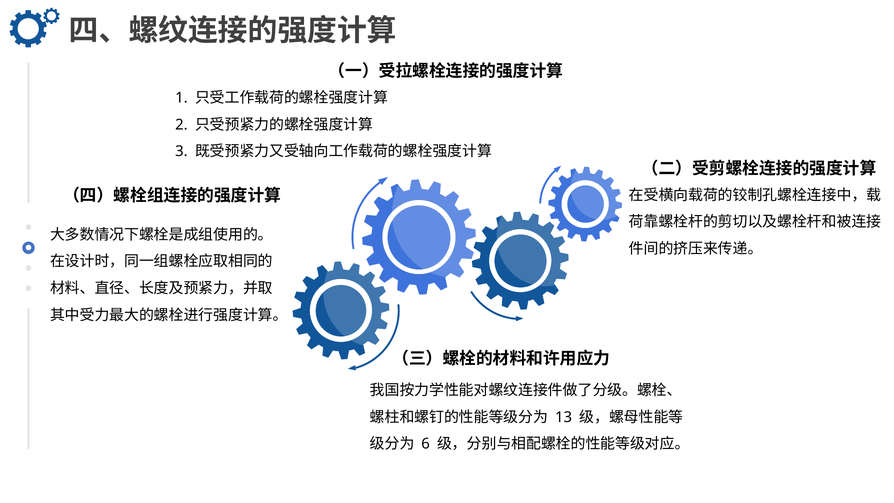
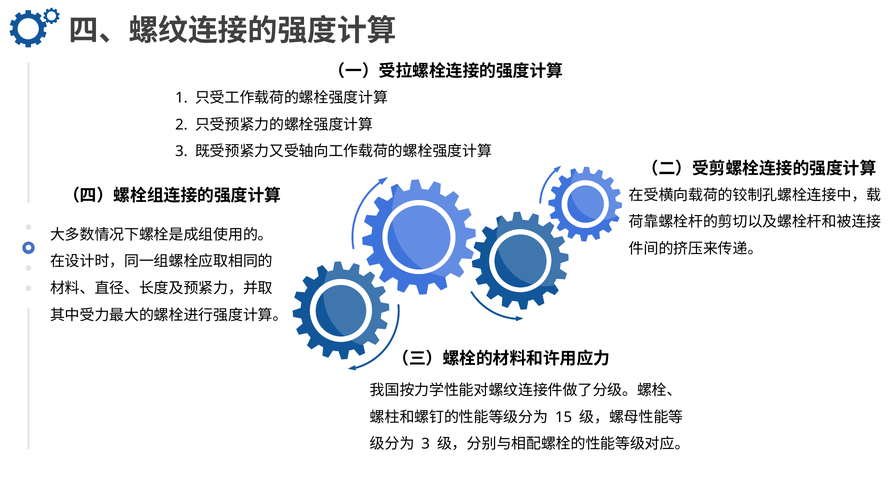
13: 13 -> 15 (564, 417)
6: 6 -> 3 (426, 444)
